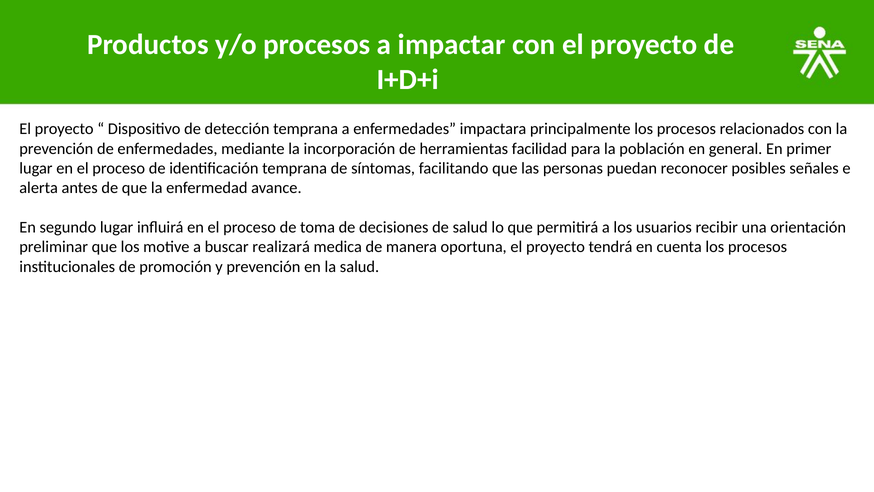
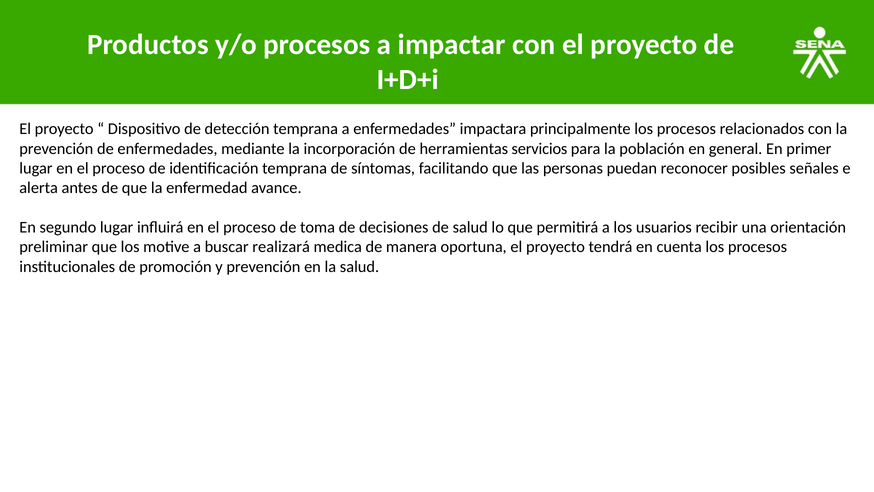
facilidad: facilidad -> servicios (539, 149)
